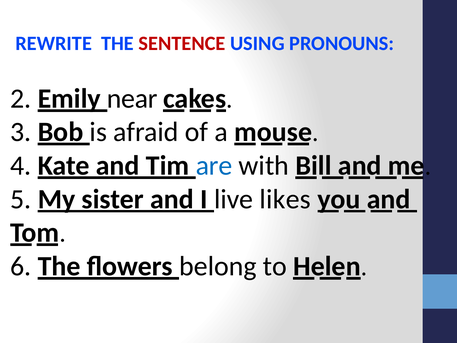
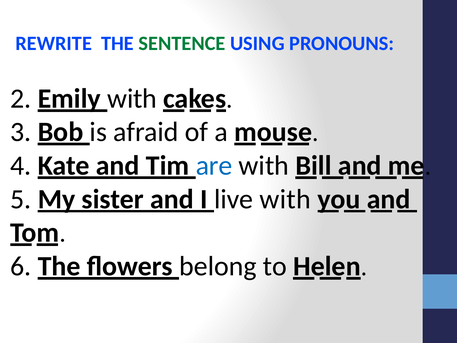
SENTENCE colour: red -> green (182, 43)
near: near -> with (132, 99)
live likes: likes -> with (285, 199)
